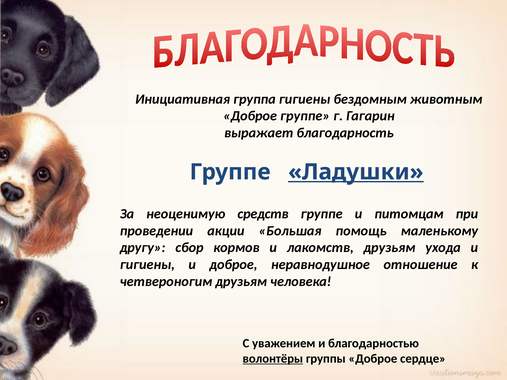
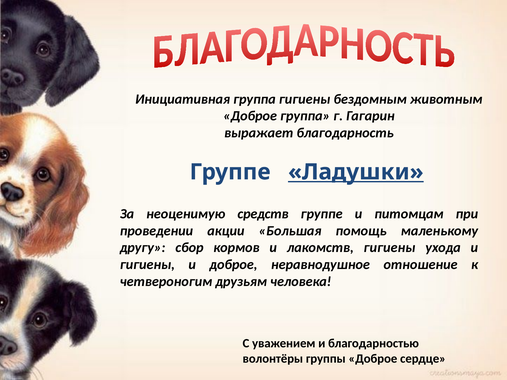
Доброе группе: группе -> группа (305, 116)
лакомств друзьям: друзьям -> гигиены (389, 248)
волонтёры underline: present -> none (273, 359)
